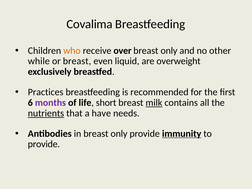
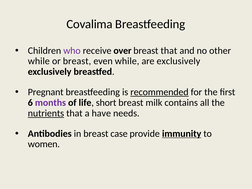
who colour: orange -> purple (72, 51)
only: only -> that (169, 51)
even liquid: liquid -> while (127, 61)
are overweight: overweight -> exclusively (178, 61)
Practices: Practices -> Pregnant (46, 92)
recommended underline: none -> present (159, 92)
milk underline: present -> none (154, 103)
in breast only: only -> case (119, 134)
provide: provide -> women (44, 144)
